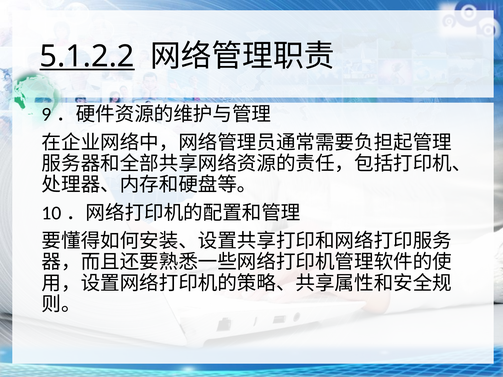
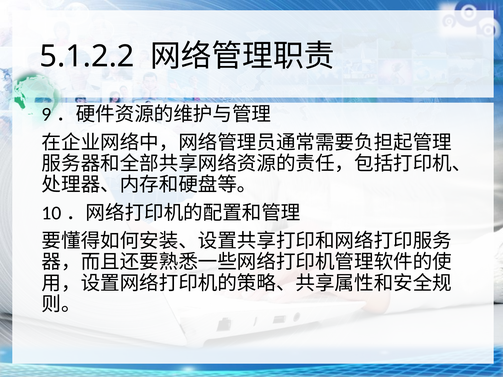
5.1.2.2 underline: present -> none (87, 56)
